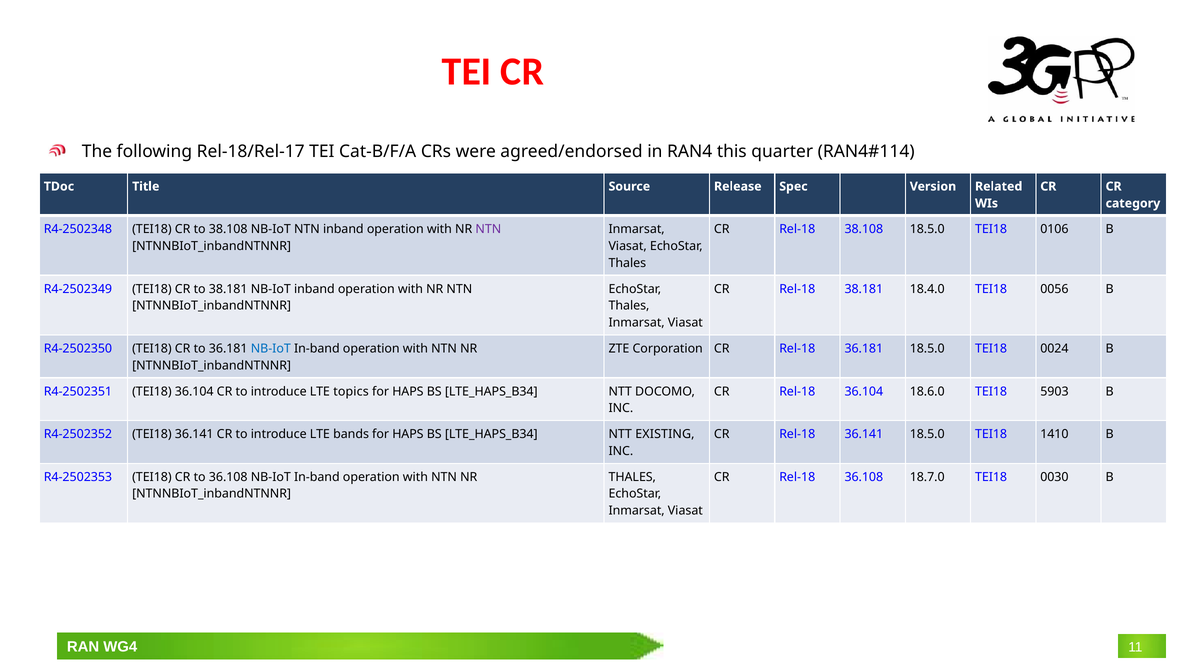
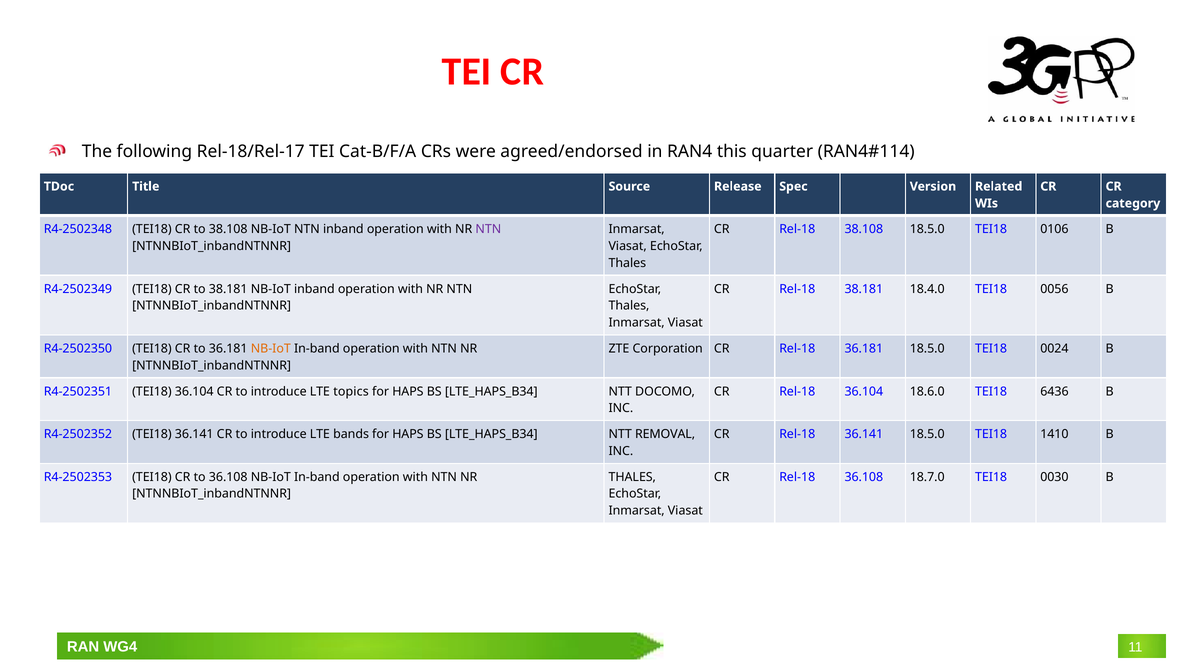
NB-IoT colour: blue -> orange (271, 348)
5903: 5903 -> 6436 (1054, 391)
EXISTING: EXISTING -> REMOVAL (665, 434)
